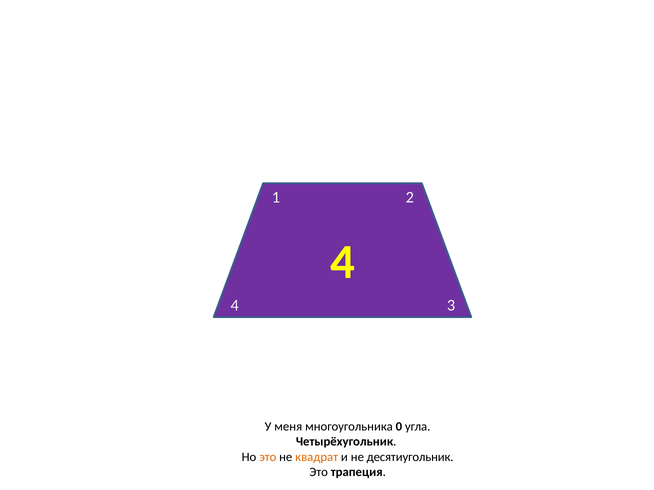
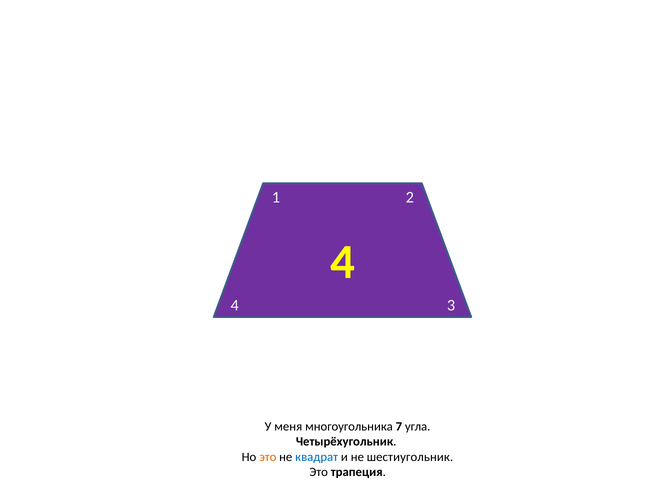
0: 0 -> 7 (399, 427)
квадрат colour: orange -> blue (317, 457)
десятиугольник: десятиугольник -> шестиугольник (410, 457)
